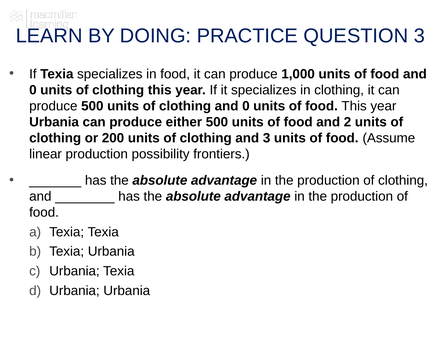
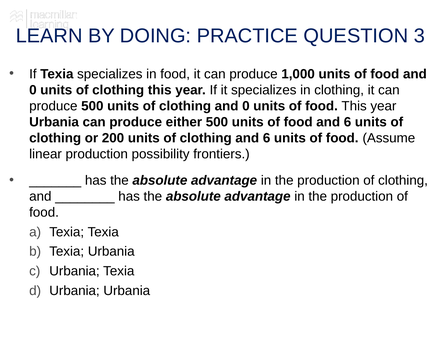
food and 2: 2 -> 6 (347, 122)
clothing and 3: 3 -> 6 (267, 138)
